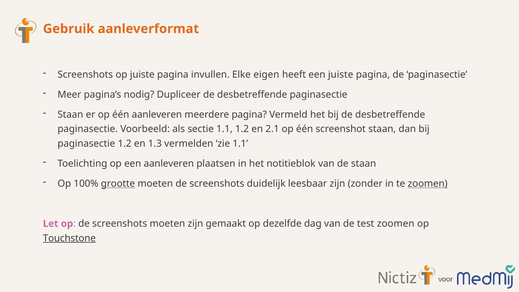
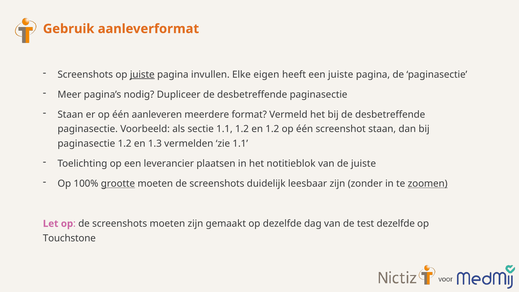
juiste underline: none -> present (142, 75)
meerdere pagina: pagina -> format (249, 114)
en 2.1: 2.1 -> 1.2 (272, 129)
een aanleveren: aanleveren -> leverancier (169, 164)
de staan: staan -> juiste (364, 164)
test zoomen: zoomen -> dezelfde (396, 224)
Touchstone underline: present -> none (69, 238)
